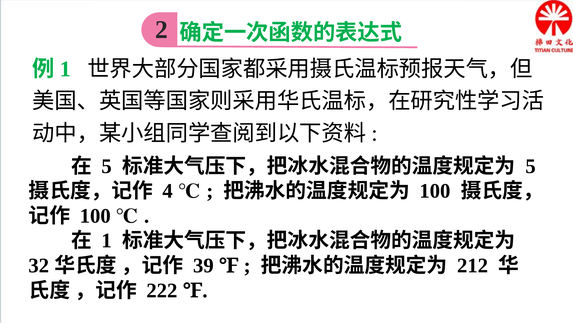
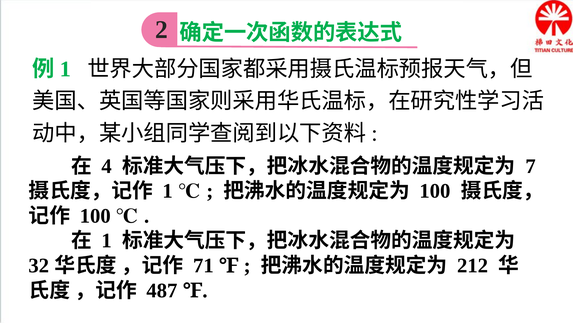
5: 5 -> 4 (107, 166)
5: 5 -> 7 (531, 166)
4: 4 -> 1 (168, 191)
39: 39 -> 71 (203, 265)
222: 222 -> 487 (162, 290)
